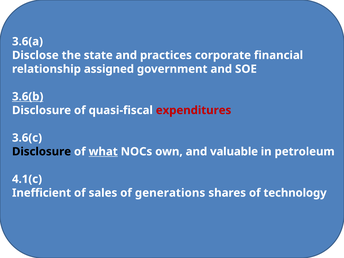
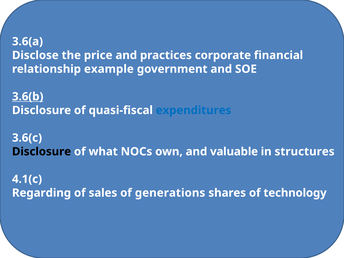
state: state -> price (98, 55)
assigned: assigned -> example (109, 69)
expenditures colour: red -> blue (194, 110)
what underline: present -> none (103, 152)
petroleum: petroleum -> structures (305, 152)
Inefficient: Inefficient -> Regarding (42, 193)
